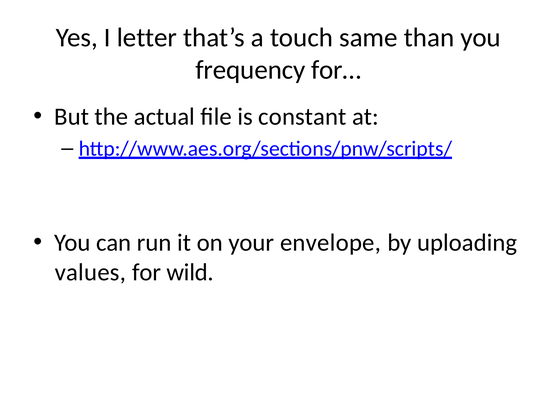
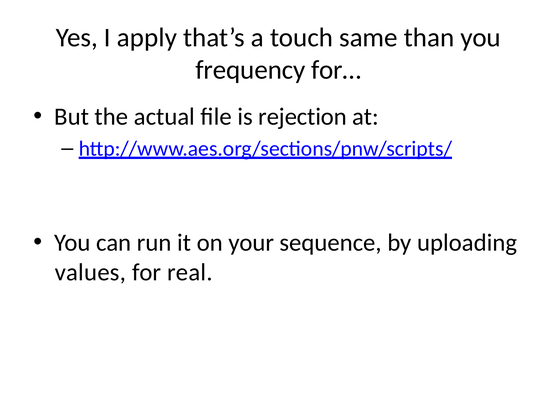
letter: letter -> apply (147, 38)
constant: constant -> rejection (303, 117)
envelope: envelope -> sequence (331, 243)
wild: wild -> real (190, 273)
